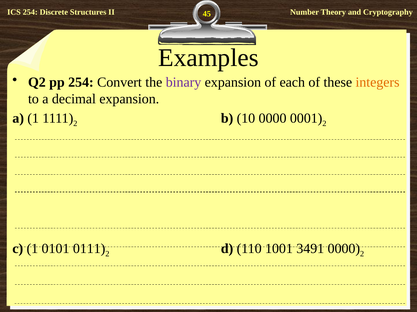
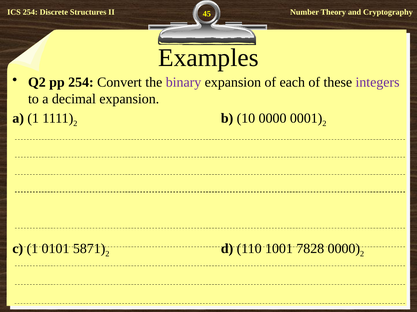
integers colour: orange -> purple (378, 82)
0111: 0111 -> 5871 (89, 249)
3491: 3491 -> 7828 (310, 249)
